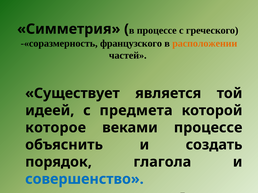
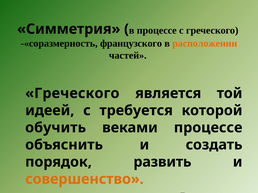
Существует: Существует -> Греческого (72, 94)
предмета: предмета -> требуется (136, 111)
которое: которое -> обучить (56, 128)
глагола: глагола -> развить (162, 162)
совершенство colour: blue -> orange (84, 180)
